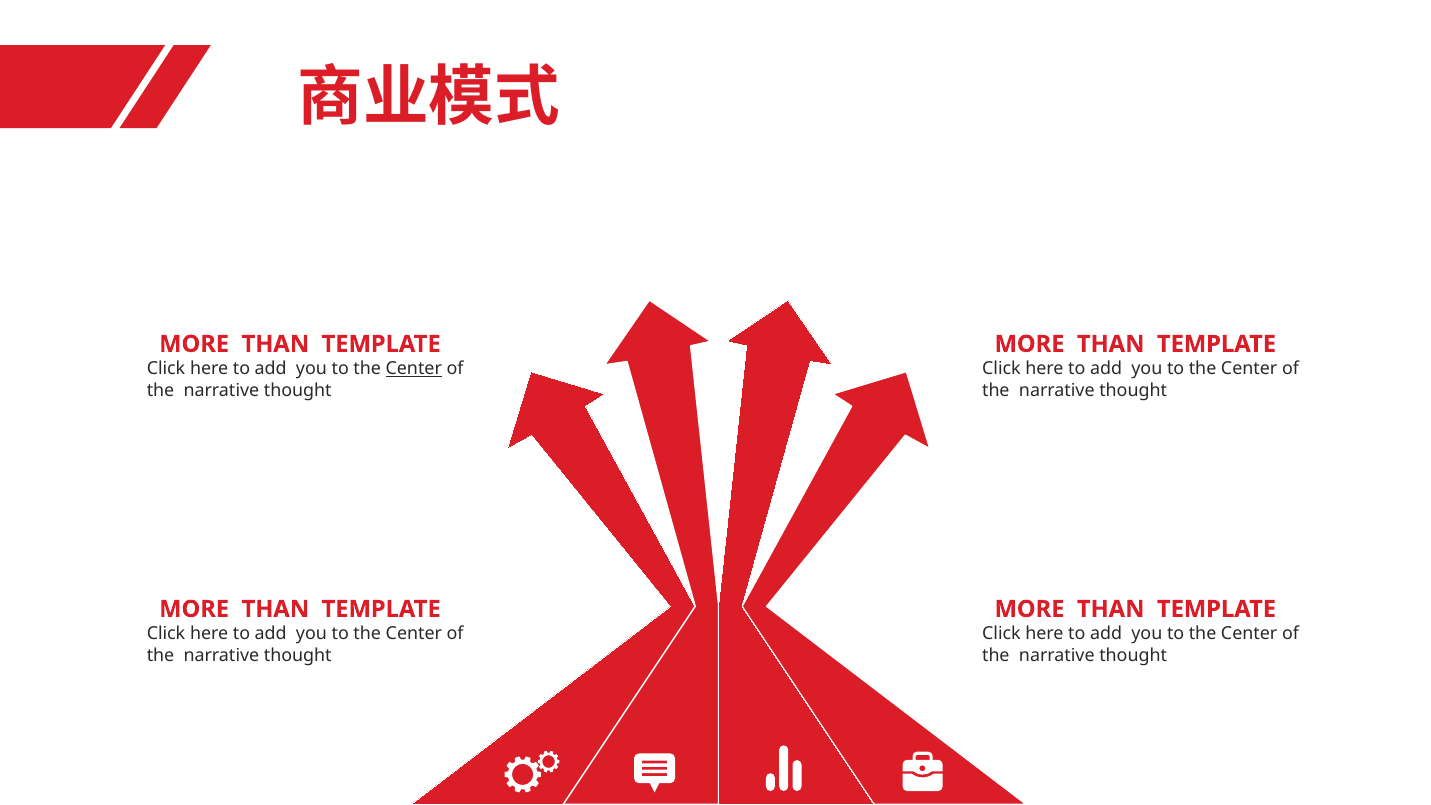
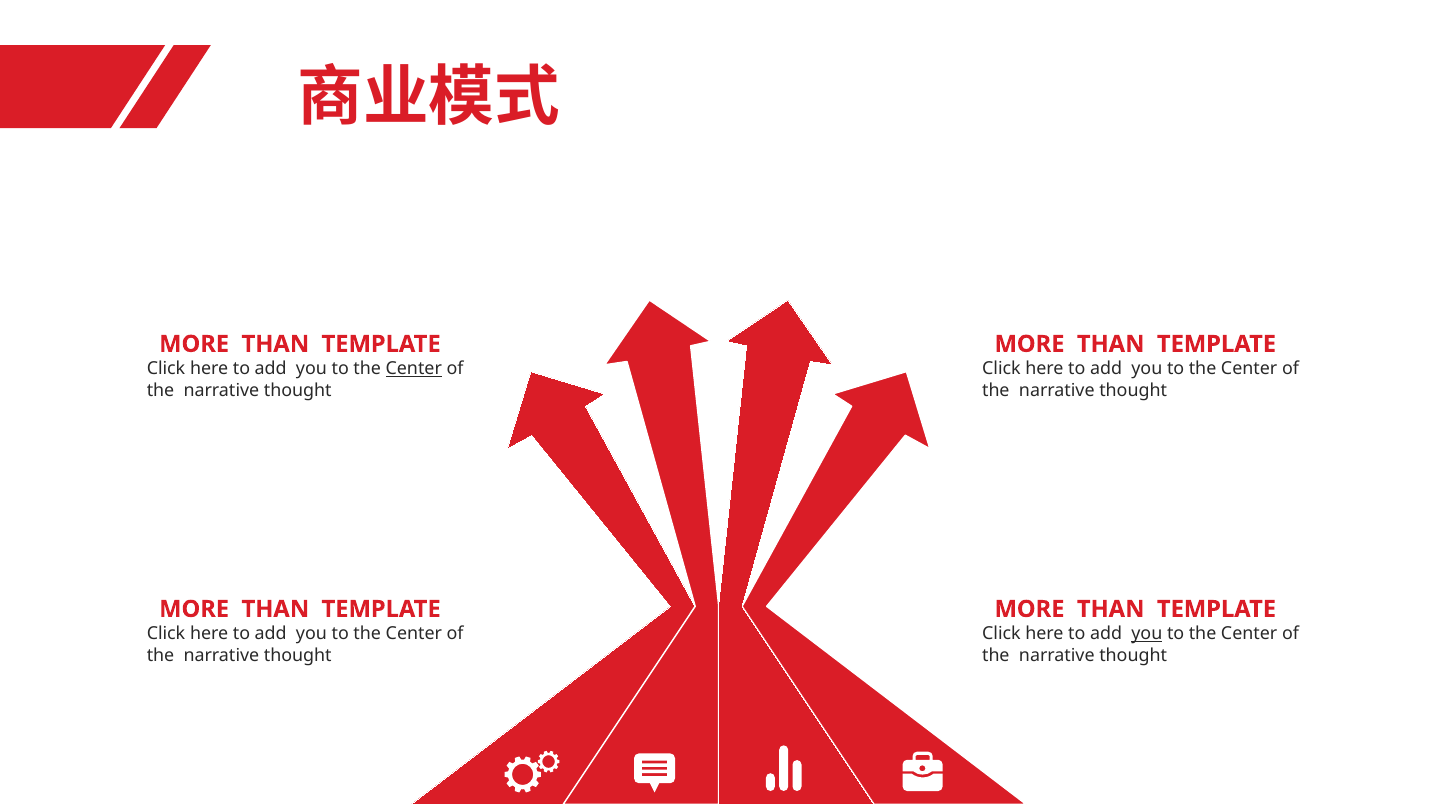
you underline: none -> present (1147, 634)
